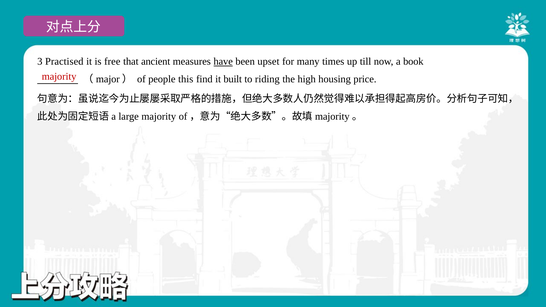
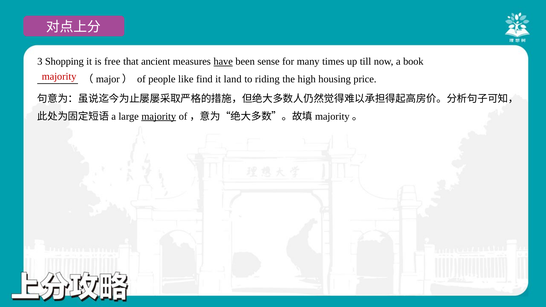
Practised: Practised -> Shopping (64, 62)
upset: upset -> sense (269, 62)
this: this -> like (186, 79)
built: built -> land (233, 79)
majority underline: none -> present (159, 116)
